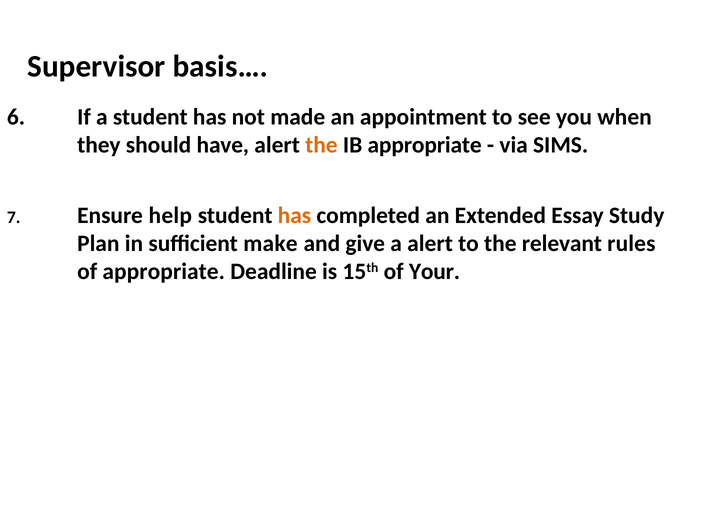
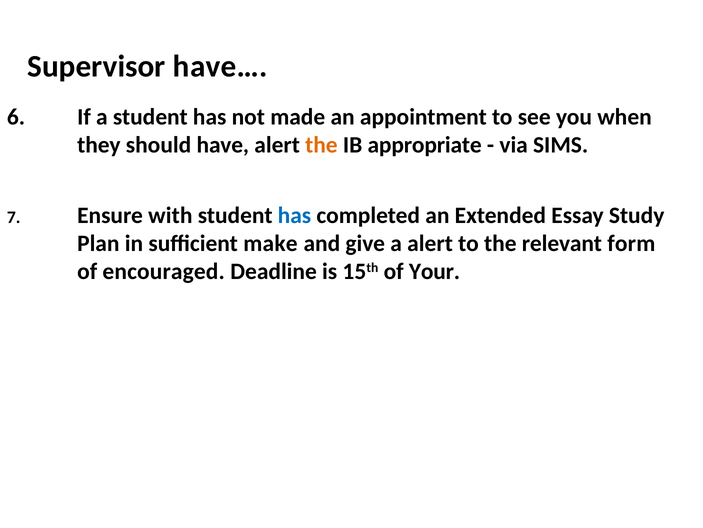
basis…: basis… -> have… (220, 67)
help: help -> with (170, 215)
has colour: orange -> blue (294, 215)
rules: rules -> form (631, 243)
of appropriate: appropriate -> encouraged (164, 271)
